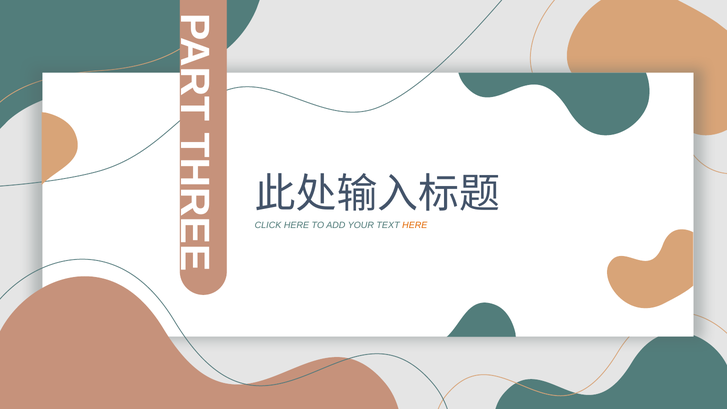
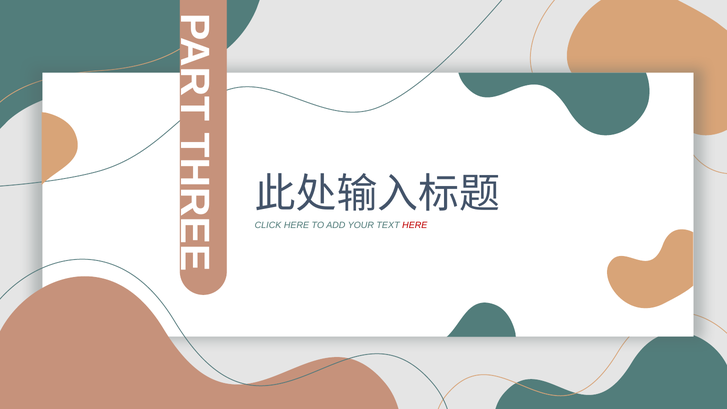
HERE colour: orange -> red (415, 225)
